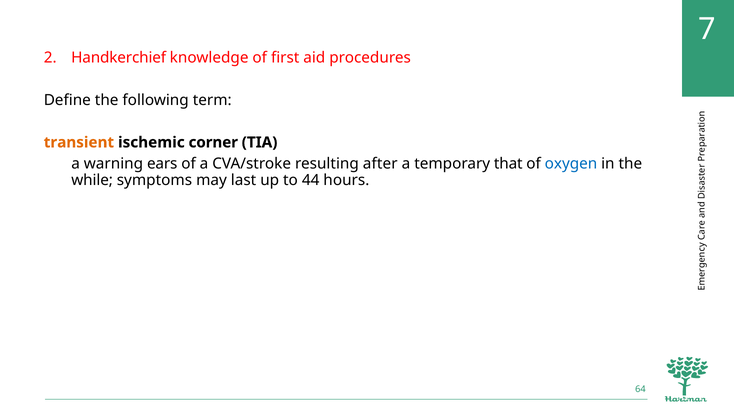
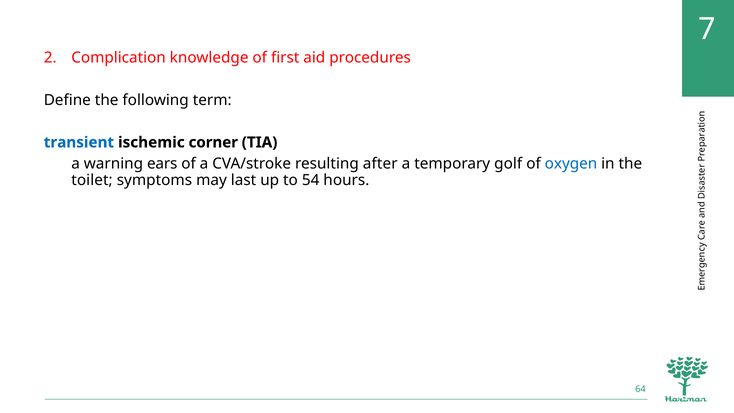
Handkerchief: Handkerchief -> Complication (119, 58)
transient colour: orange -> blue (79, 142)
that: that -> golf (508, 163)
while: while -> toilet (92, 180)
44: 44 -> 54 (311, 180)
